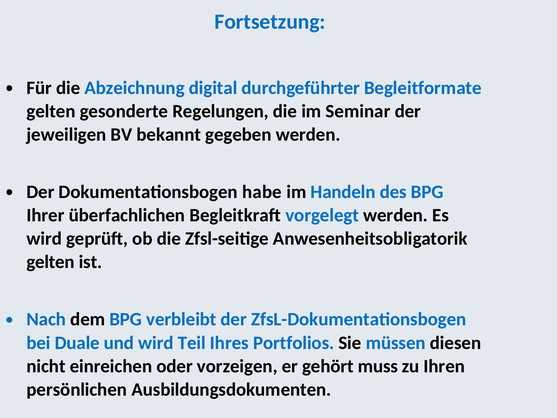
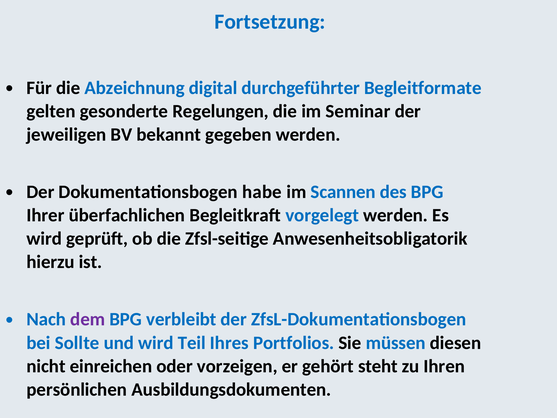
Handeln: Handeln -> Scannen (343, 192)
gelten: gelten -> hierzu (50, 262)
dem colour: black -> purple (88, 319)
Duale: Duale -> Sollte (77, 343)
muss: muss -> steht (378, 366)
